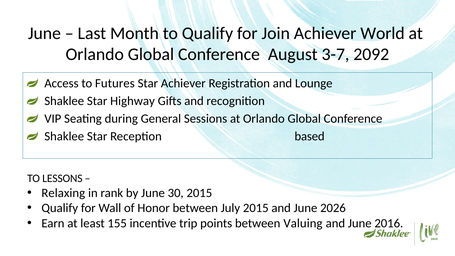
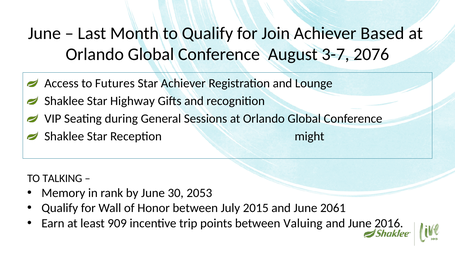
World: World -> Based (382, 33)
2092: 2092 -> 2076 (371, 54)
based: based -> might (309, 136)
LESSONS: LESSONS -> TALKING (62, 178)
Relaxing: Relaxing -> Memory (63, 193)
30 2015: 2015 -> 2053 (199, 193)
2026: 2026 -> 2061 (333, 208)
155: 155 -> 909 (117, 223)
